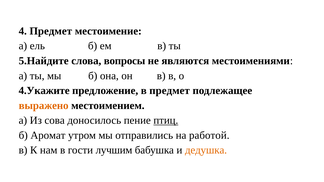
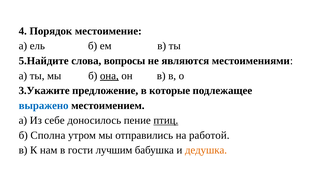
4 Предмет: Предмет -> Порядок (51, 31)
она underline: none -> present (109, 76)
4.Укажите: 4.Укажите -> 3.Укажите (44, 91)
в предмет: предмет -> которые (170, 91)
выражено colour: orange -> blue (44, 106)
сова: сова -> себе (55, 121)
Аромат: Аромат -> Сполна (48, 135)
